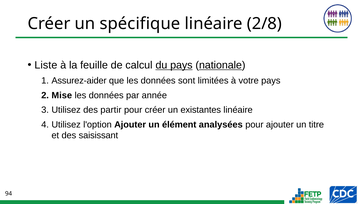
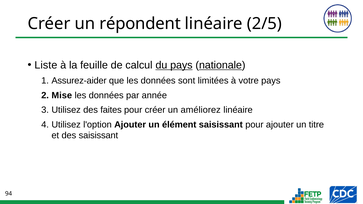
spécifique: spécifique -> répondent (140, 24)
2/8: 2/8 -> 2/5 (264, 24)
partir: partir -> faites (111, 110)
existantes: existantes -> améliorez (201, 110)
élément analysées: analysées -> saisissant (221, 125)
